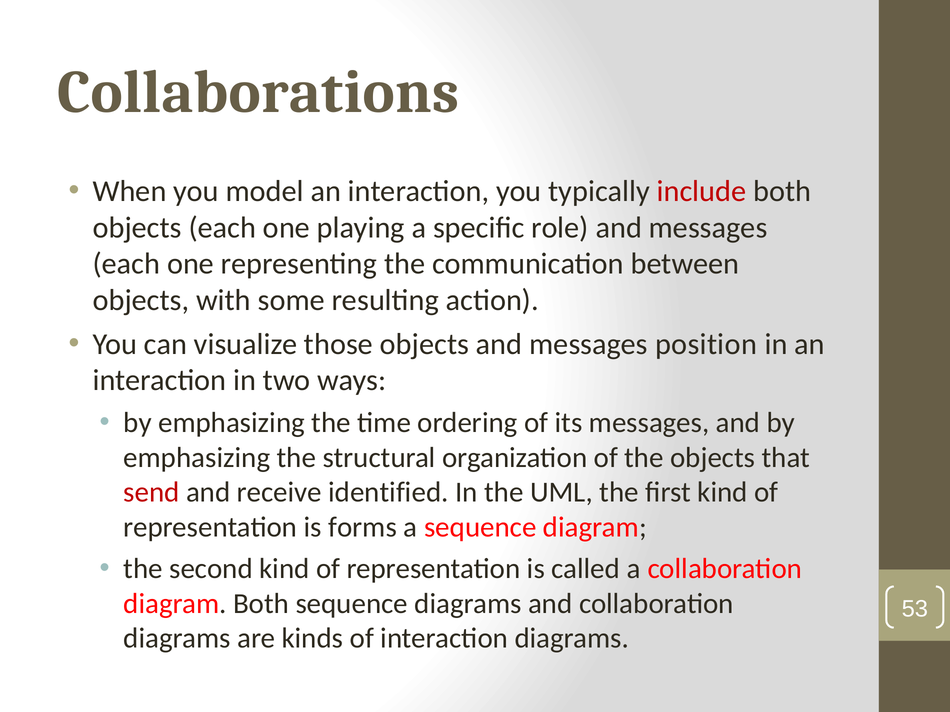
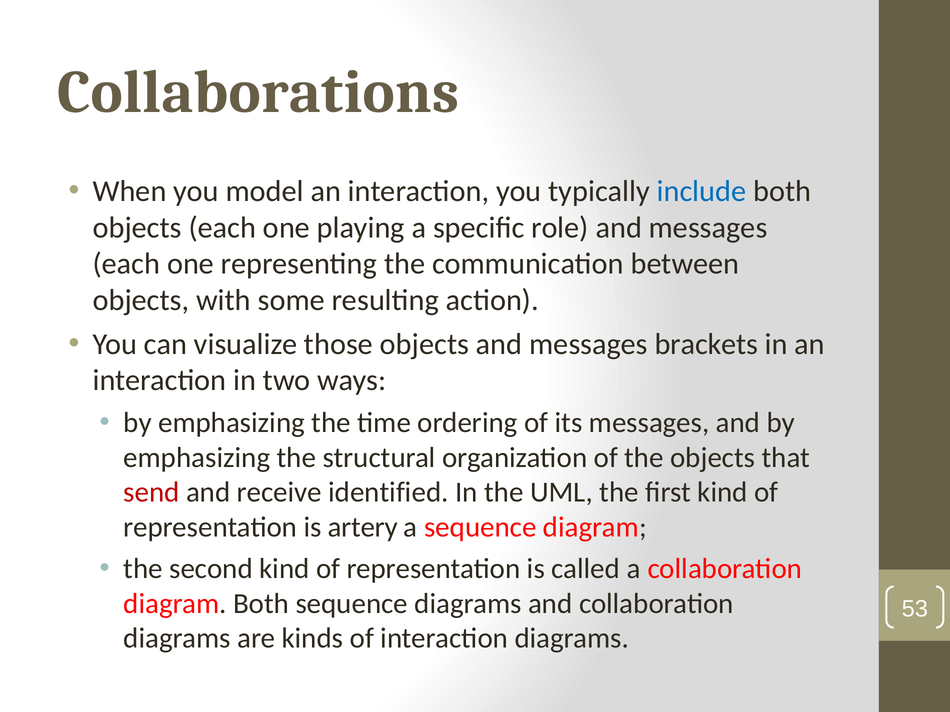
include colour: red -> blue (702, 191)
position: position -> brackets (706, 344)
forms: forms -> artery (363, 528)
